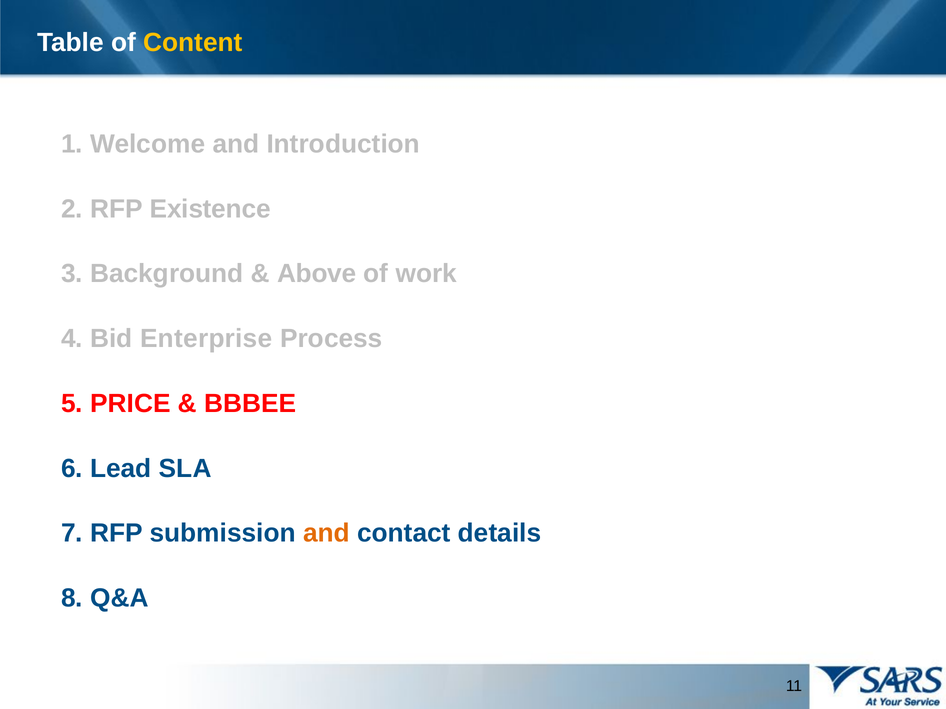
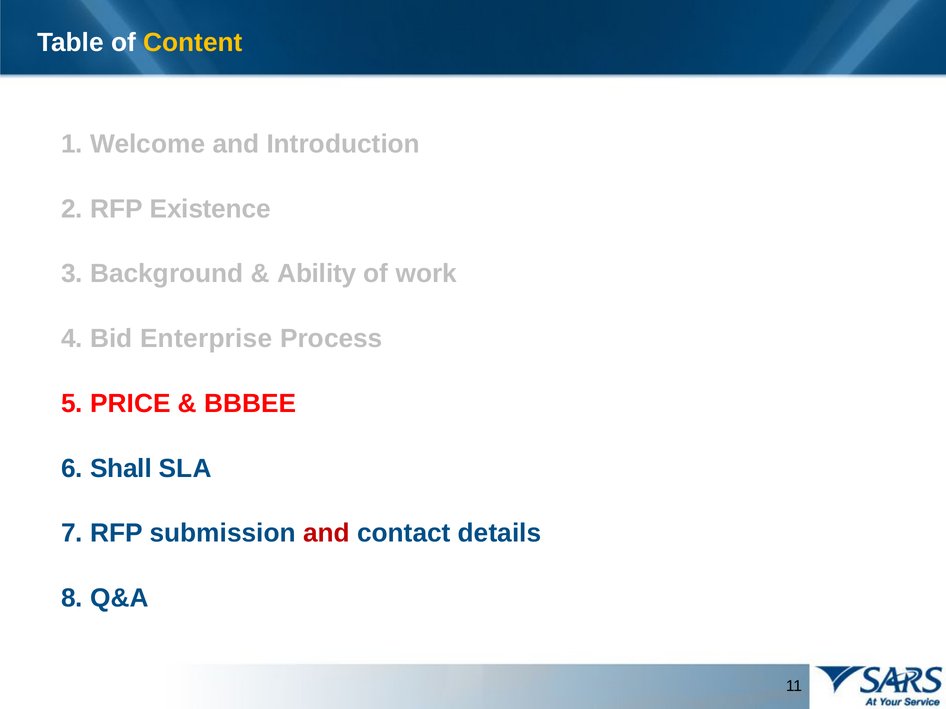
Above: Above -> Ability (317, 274)
Lead: Lead -> Shall (121, 469)
and colour: orange -> red (327, 534)
